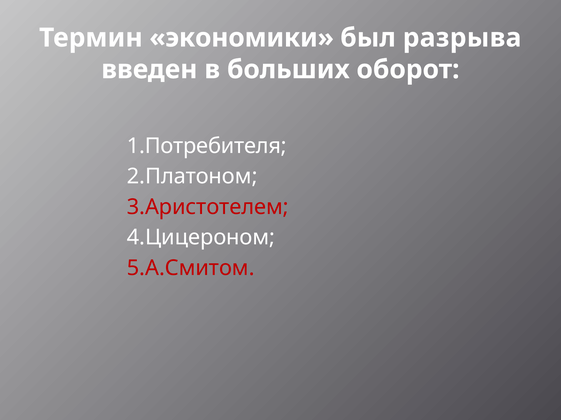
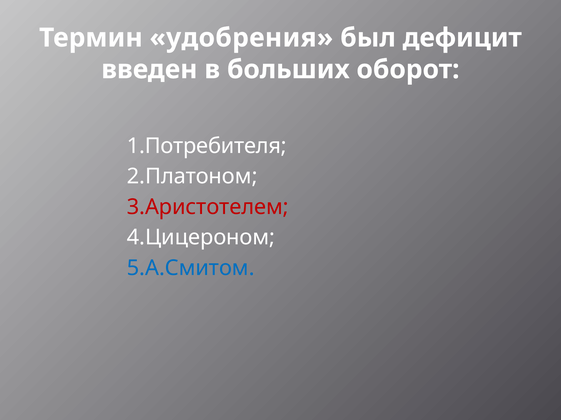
экономики: экономики -> удобрения (241, 38)
разрыва: разрыва -> дефицит (462, 38)
5.А.Смитом colour: red -> blue (191, 268)
